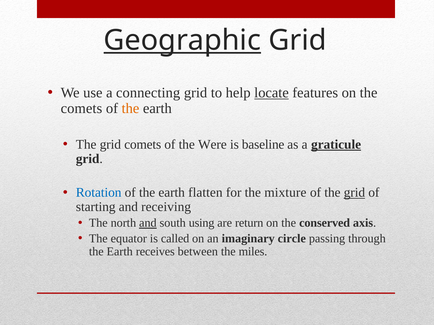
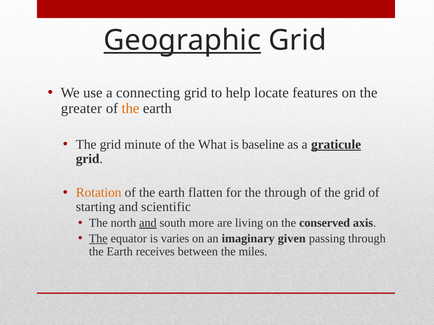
locate underline: present -> none (271, 93)
comets: comets -> greater (81, 109)
grid comets: comets -> minute (143, 145)
Were: Were -> What (212, 145)
Rotation colour: blue -> orange (99, 193)
the mixture: mixture -> through (285, 193)
grid underline: present -> none (354, 193)
receiving: receiving -> scientific (166, 207)
using: using -> more (201, 223)
return: return -> living (249, 223)
The underline: none -> present (98, 239)
called: called -> varies (175, 239)
circle: circle -> given (292, 239)
